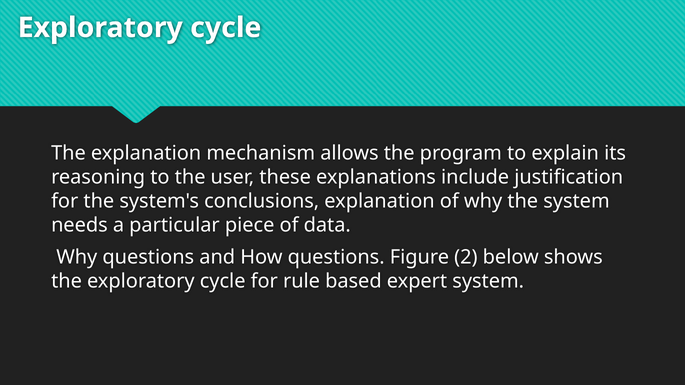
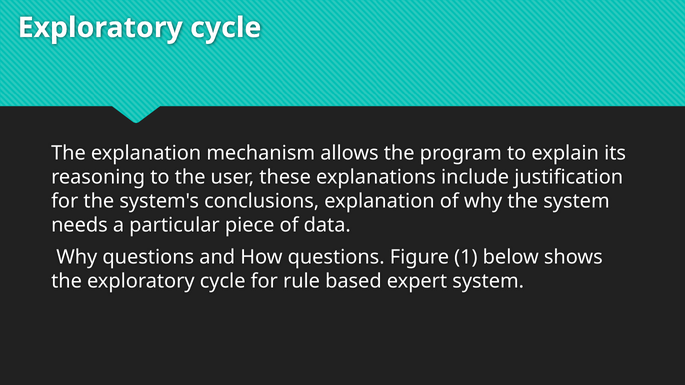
2: 2 -> 1 (466, 257)
